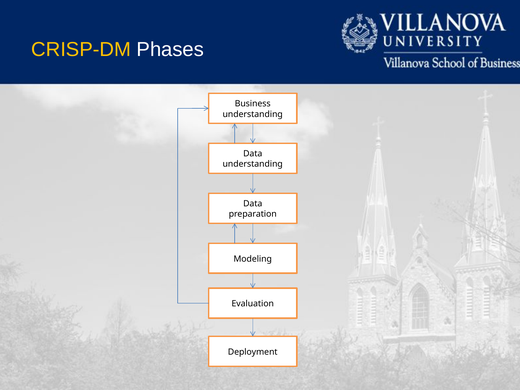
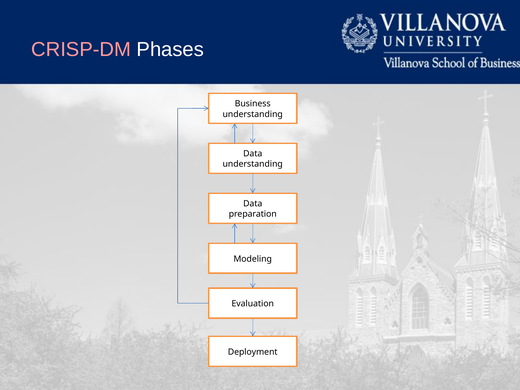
CRISP-DM colour: yellow -> pink (81, 50)
